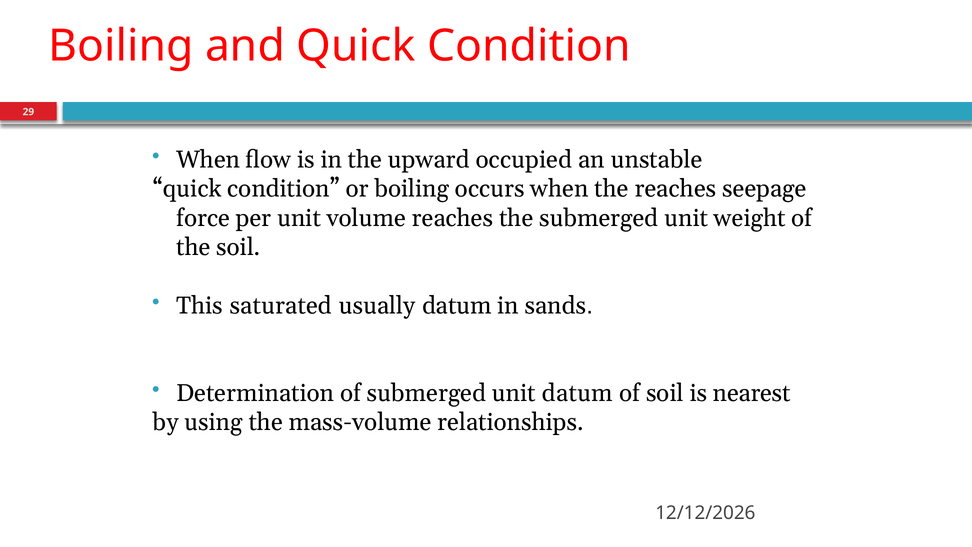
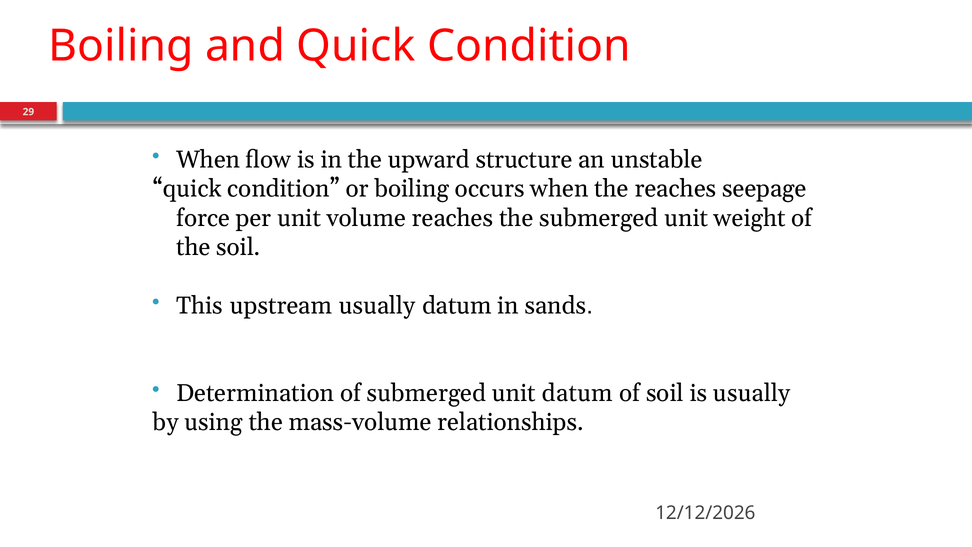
occupied: occupied -> structure (524, 160)
saturated: saturated -> upstream (281, 305)
is nearest: nearest -> usually (752, 393)
